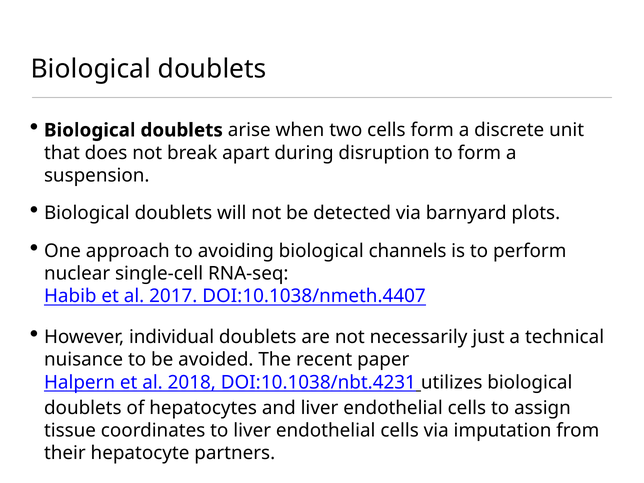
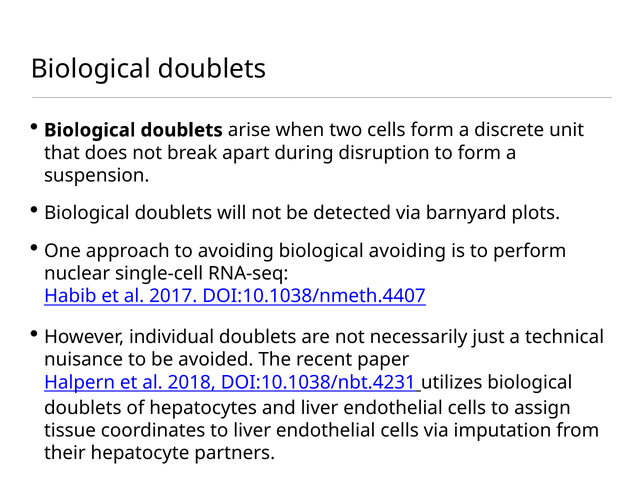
biological channels: channels -> avoiding (407, 251)
